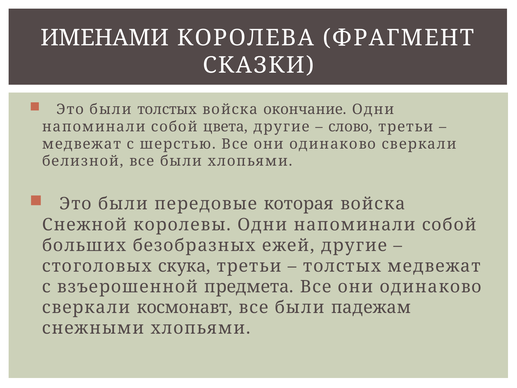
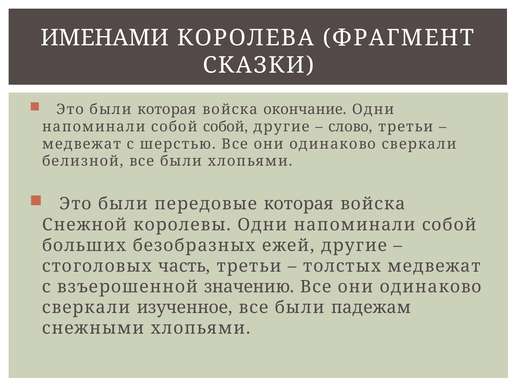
были толстых: толстых -> которая (167, 109)
собой цвета: цвета -> собой (226, 127)
скука: скука -> часть (184, 266)
предмета: предмета -> значению (249, 287)
космонавт: космонавт -> изученное (185, 307)
